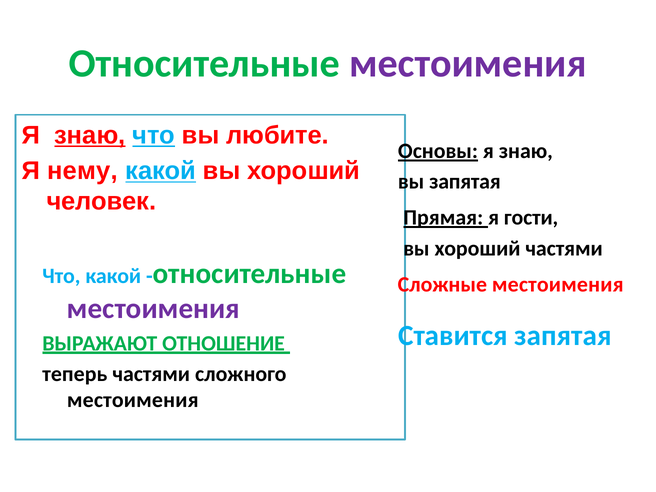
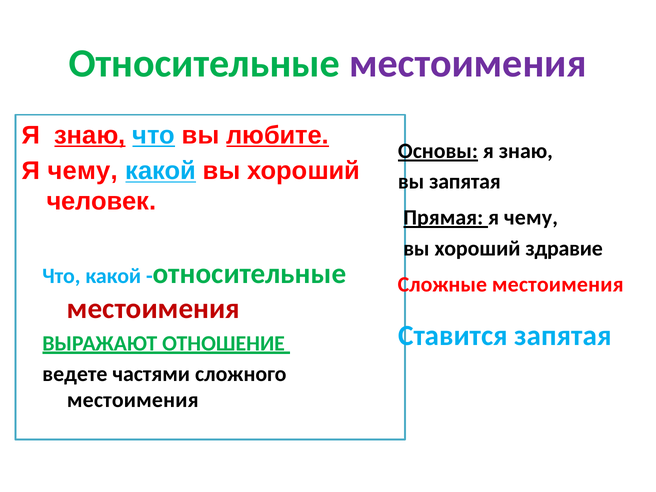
любите underline: none -> present (278, 135)
нему: нему -> чему (83, 171)
гости: гости -> чему (531, 218)
хороший частями: частями -> здравие (564, 248)
местоимения colour: purple -> red (153, 309)
теперь: теперь -> ведете (75, 374)
